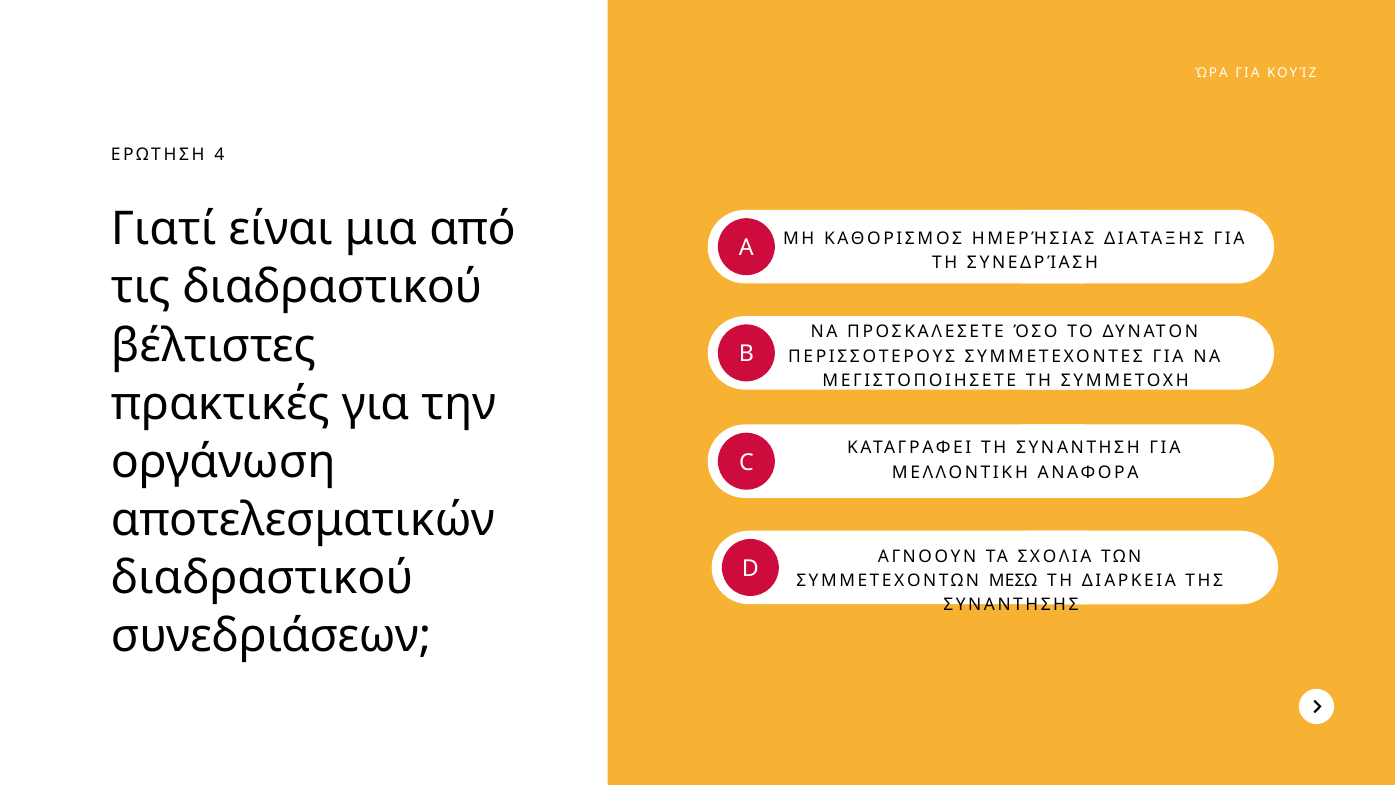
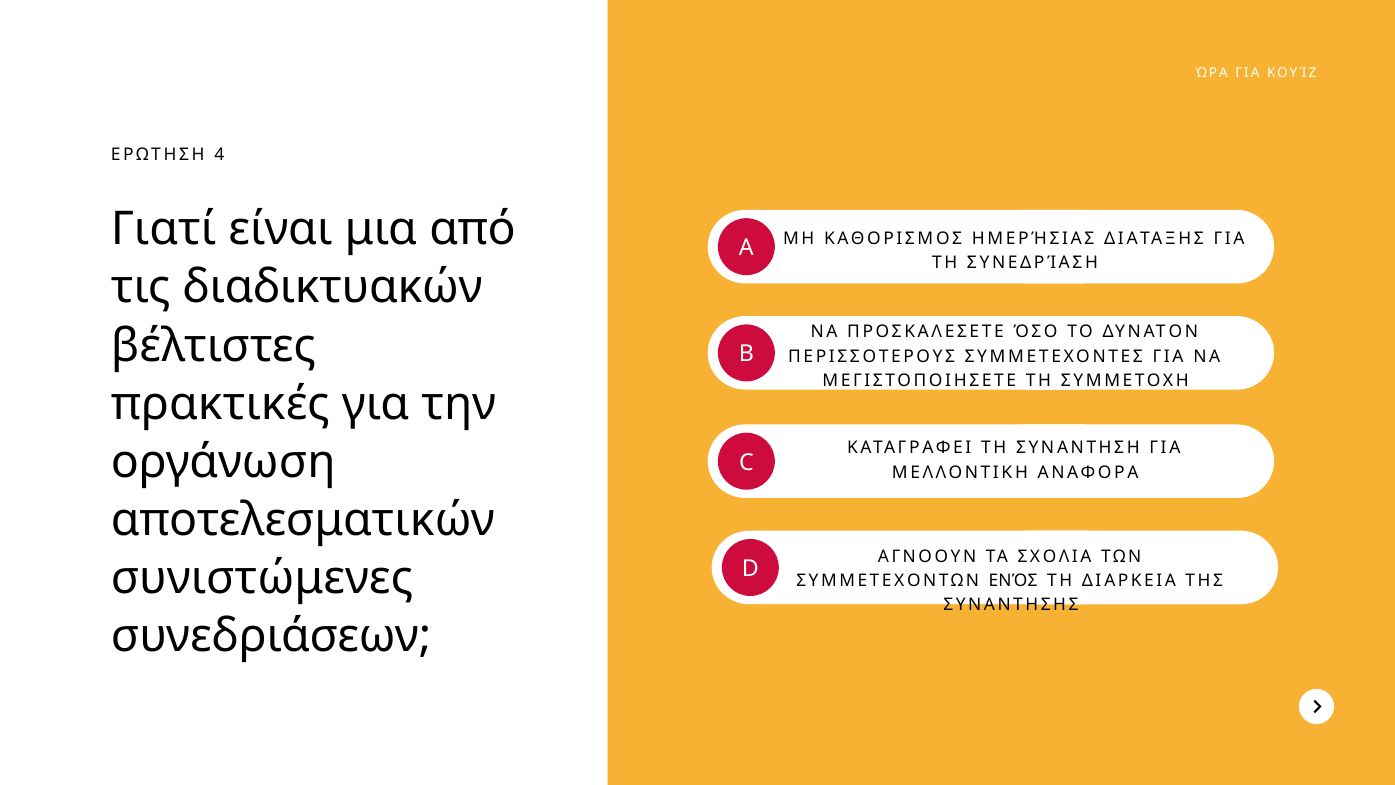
τις διαδραστικού: διαδραστικού -> διαδικτυακών (333, 287)
διαδραστικού: διαδραστικού -> συνιστώμενες (262, 578)
ΜΕΣΩ: ΜΕΣΩ -> ΕΝΌΣ (1013, 581)
